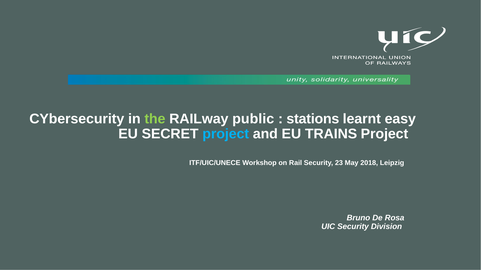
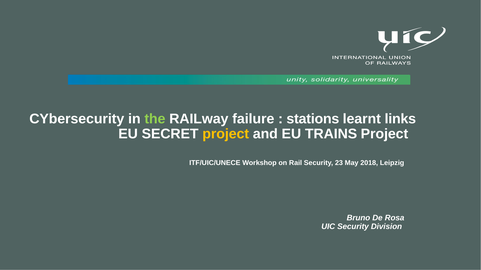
public: public -> failure (253, 119)
easy: easy -> links (400, 119)
project colour: light blue -> yellow (226, 134)
